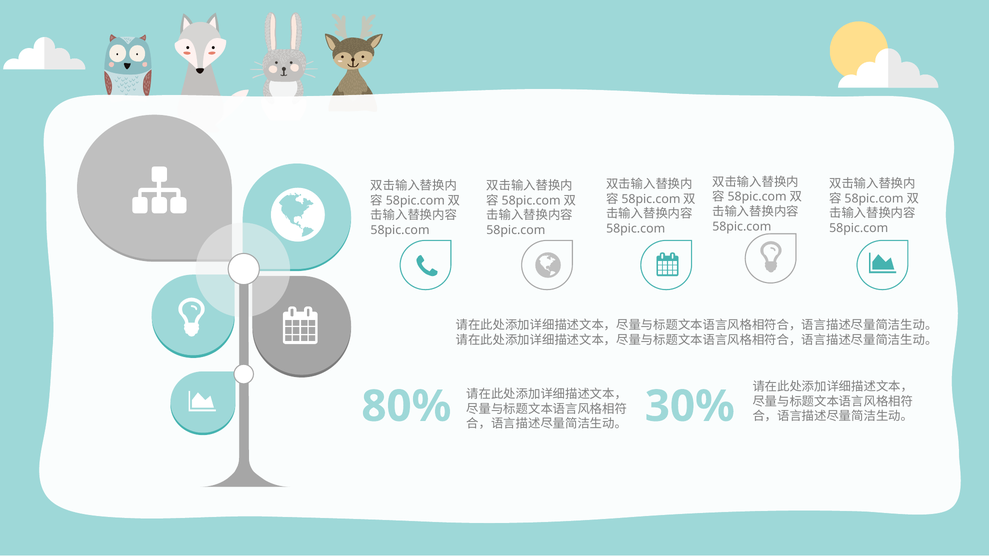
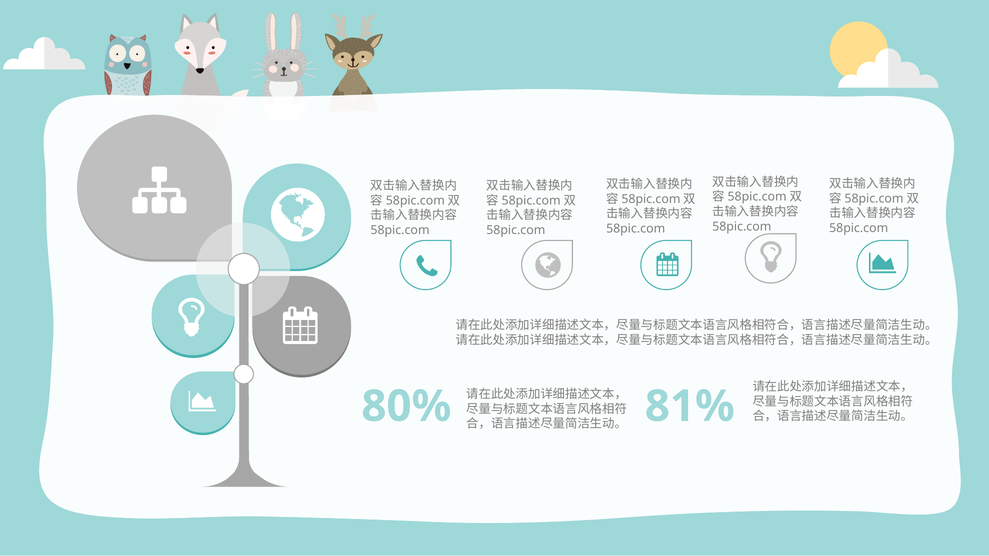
30%: 30% -> 81% (690, 407)
